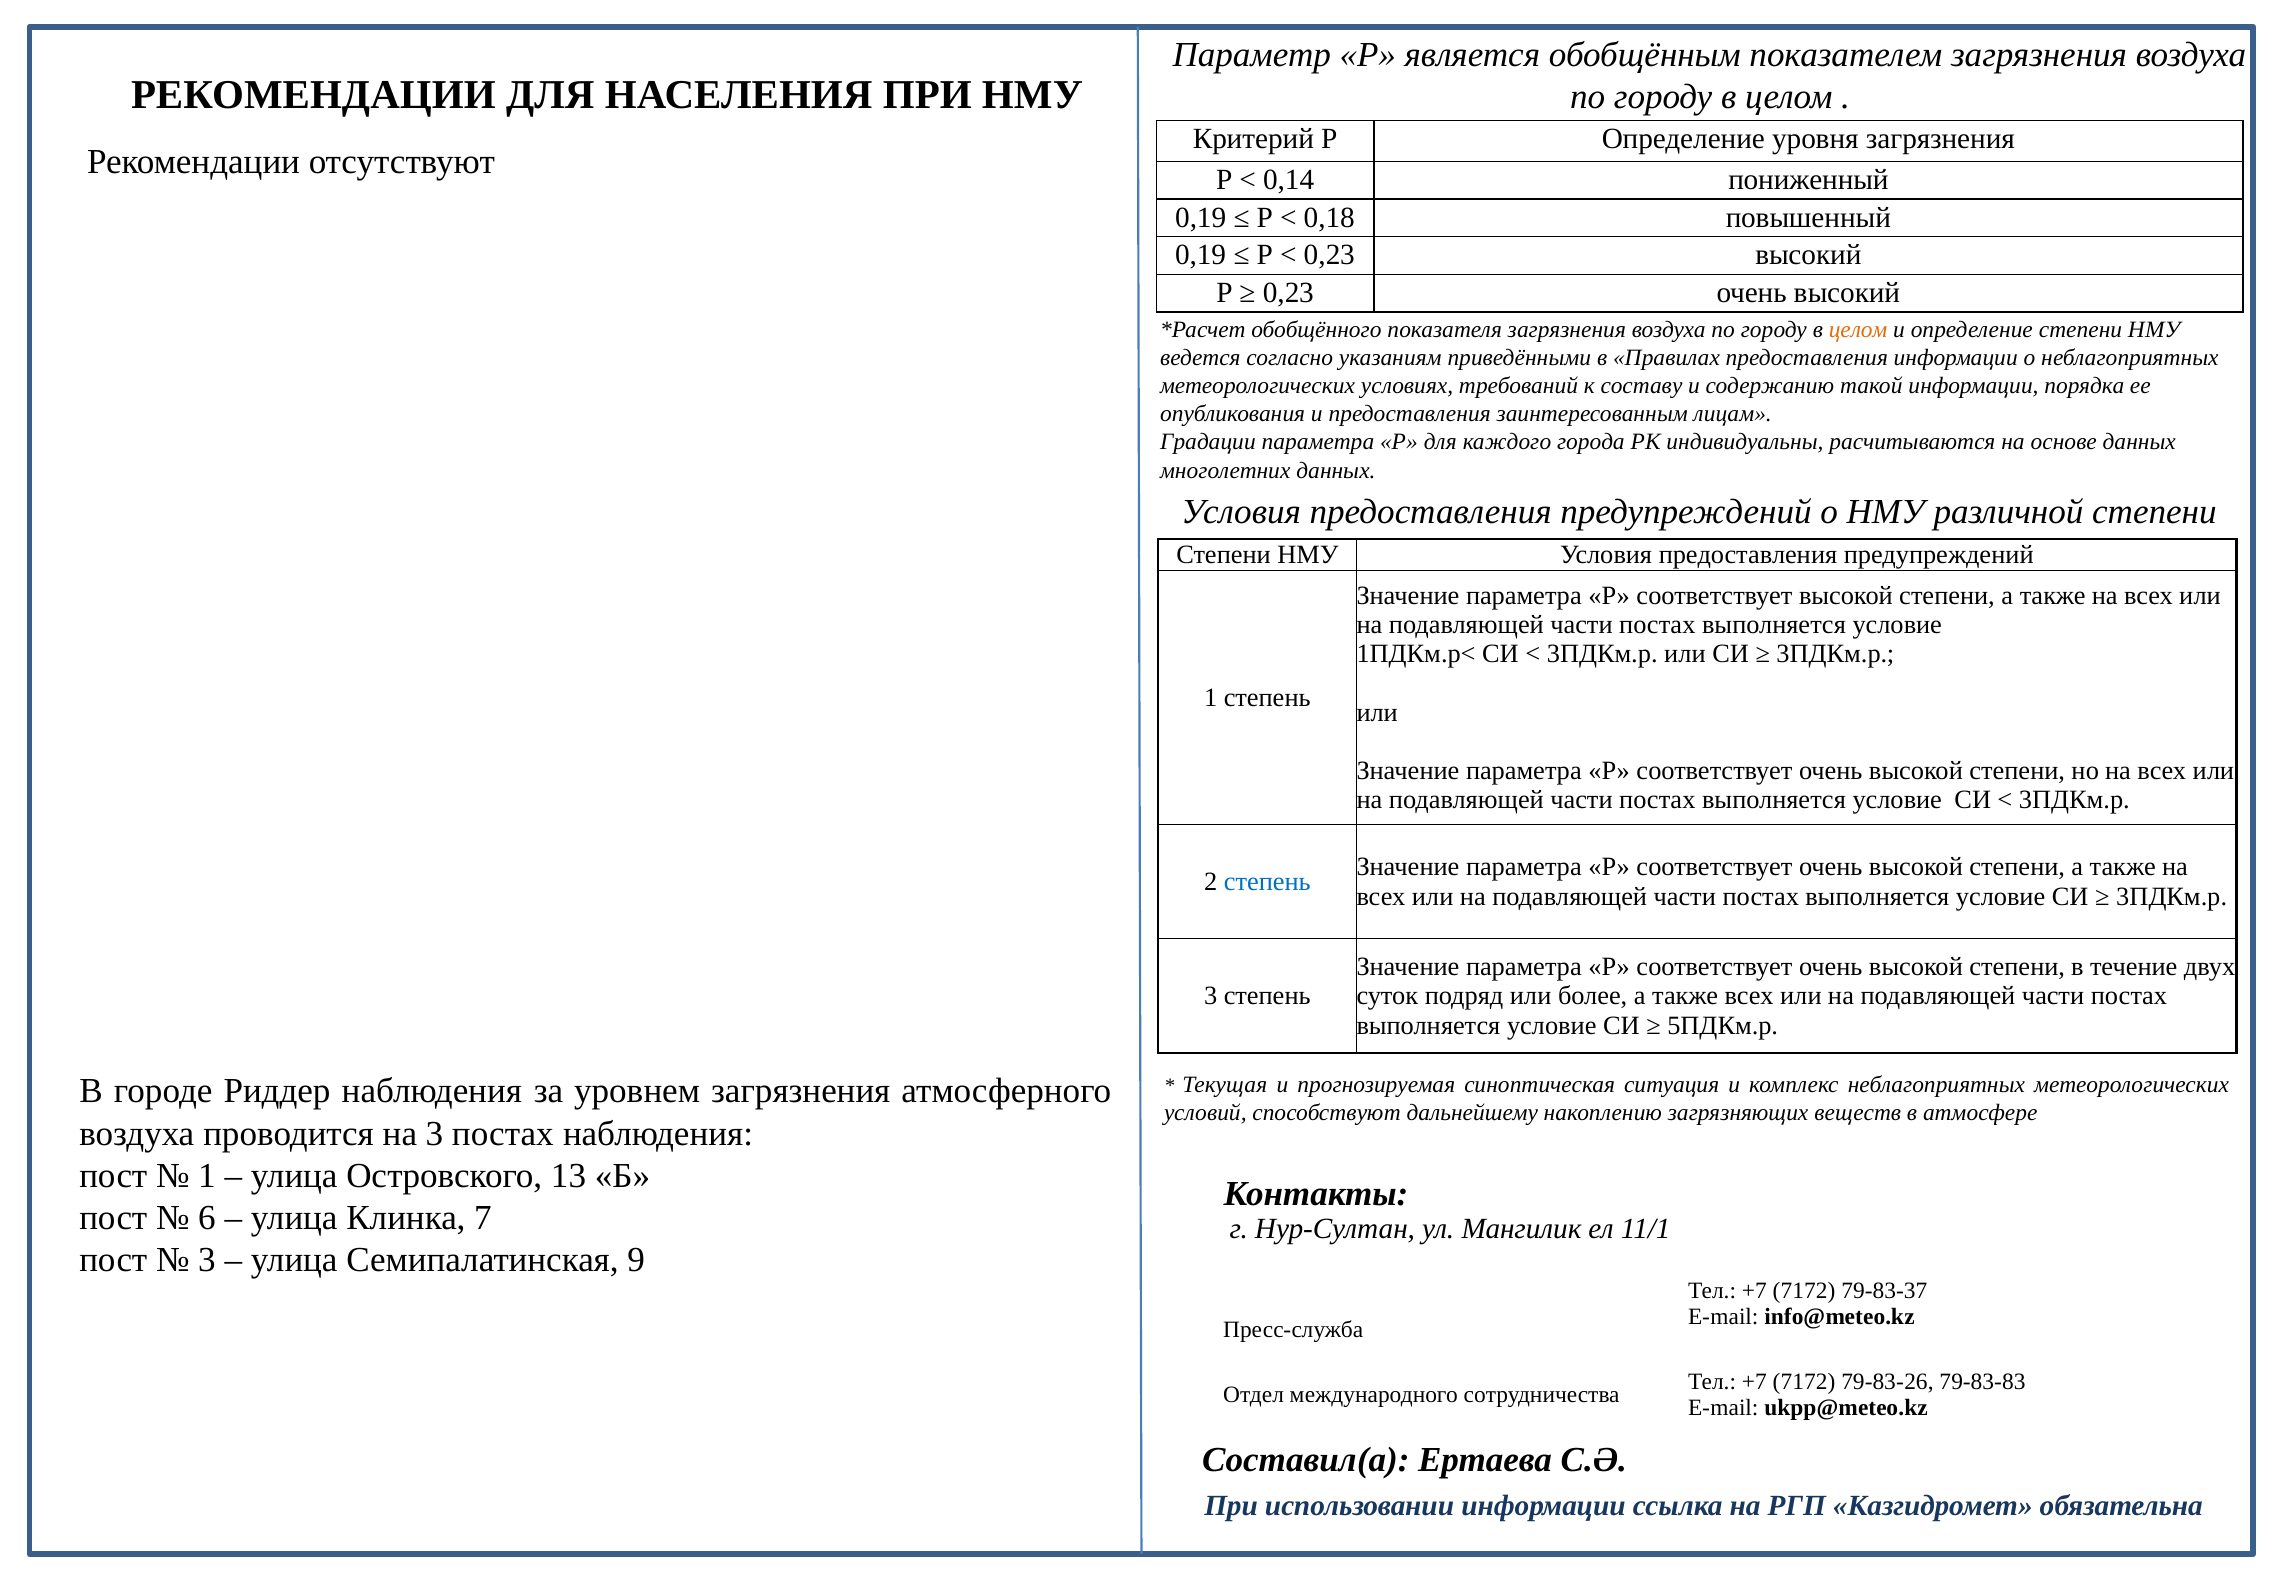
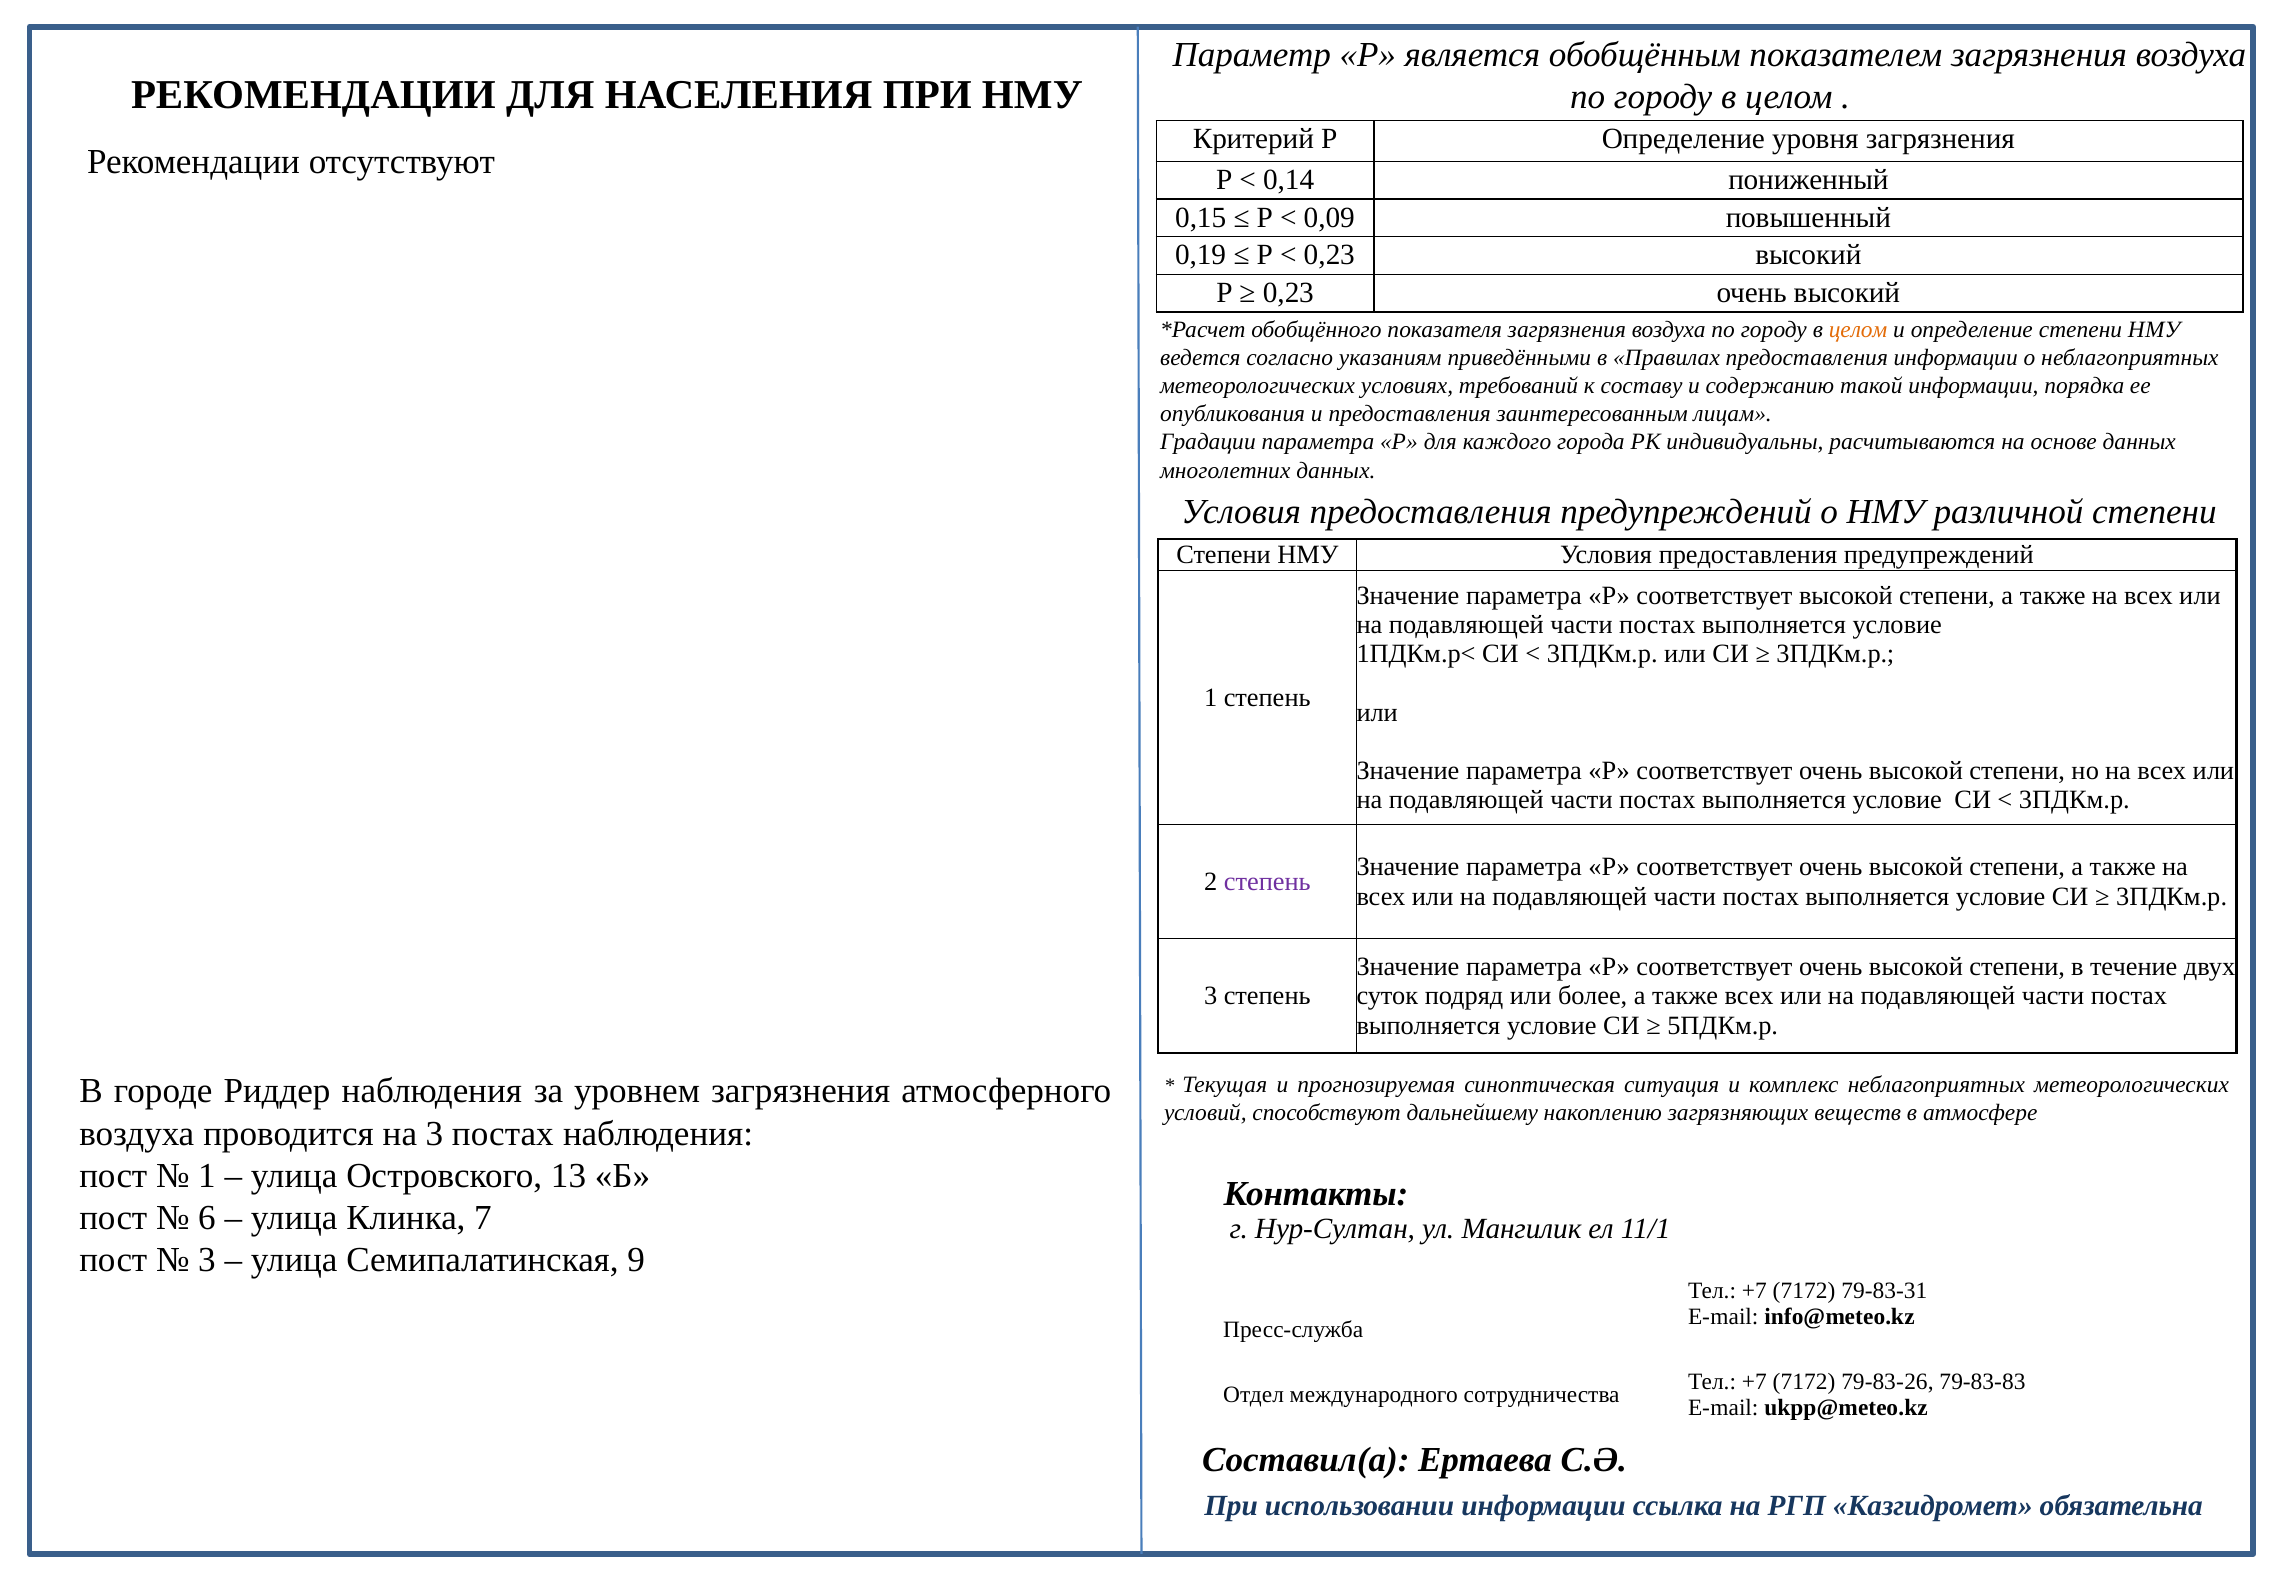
0,19: 0,19 -> 0,15 (1201, 217)
0,18: 0,18 -> 0,09 (1329, 217)
степень colour: blue -> purple (1267, 882)
79-83-37: 79-83-37 -> 79-83-31 (1884, 1290)
